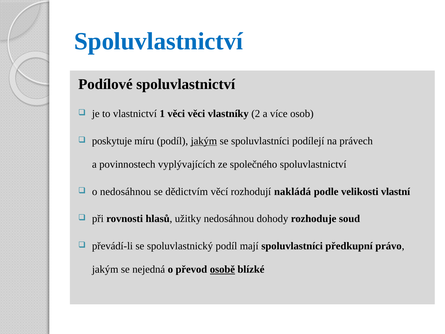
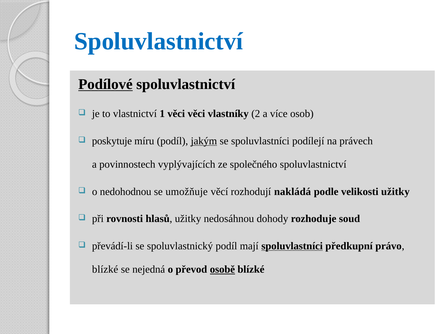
Podílové underline: none -> present (105, 84)
o nedosáhnou: nedosáhnou -> nedohodnou (126, 191)
dědictvím: dědictvím -> umožňuje (187, 191)
velikosti vlastní: vlastní -> užitky (395, 191)
spoluvlastníci underline: none -> present (292, 246)
jakým: jakým -> blízké (105, 269)
